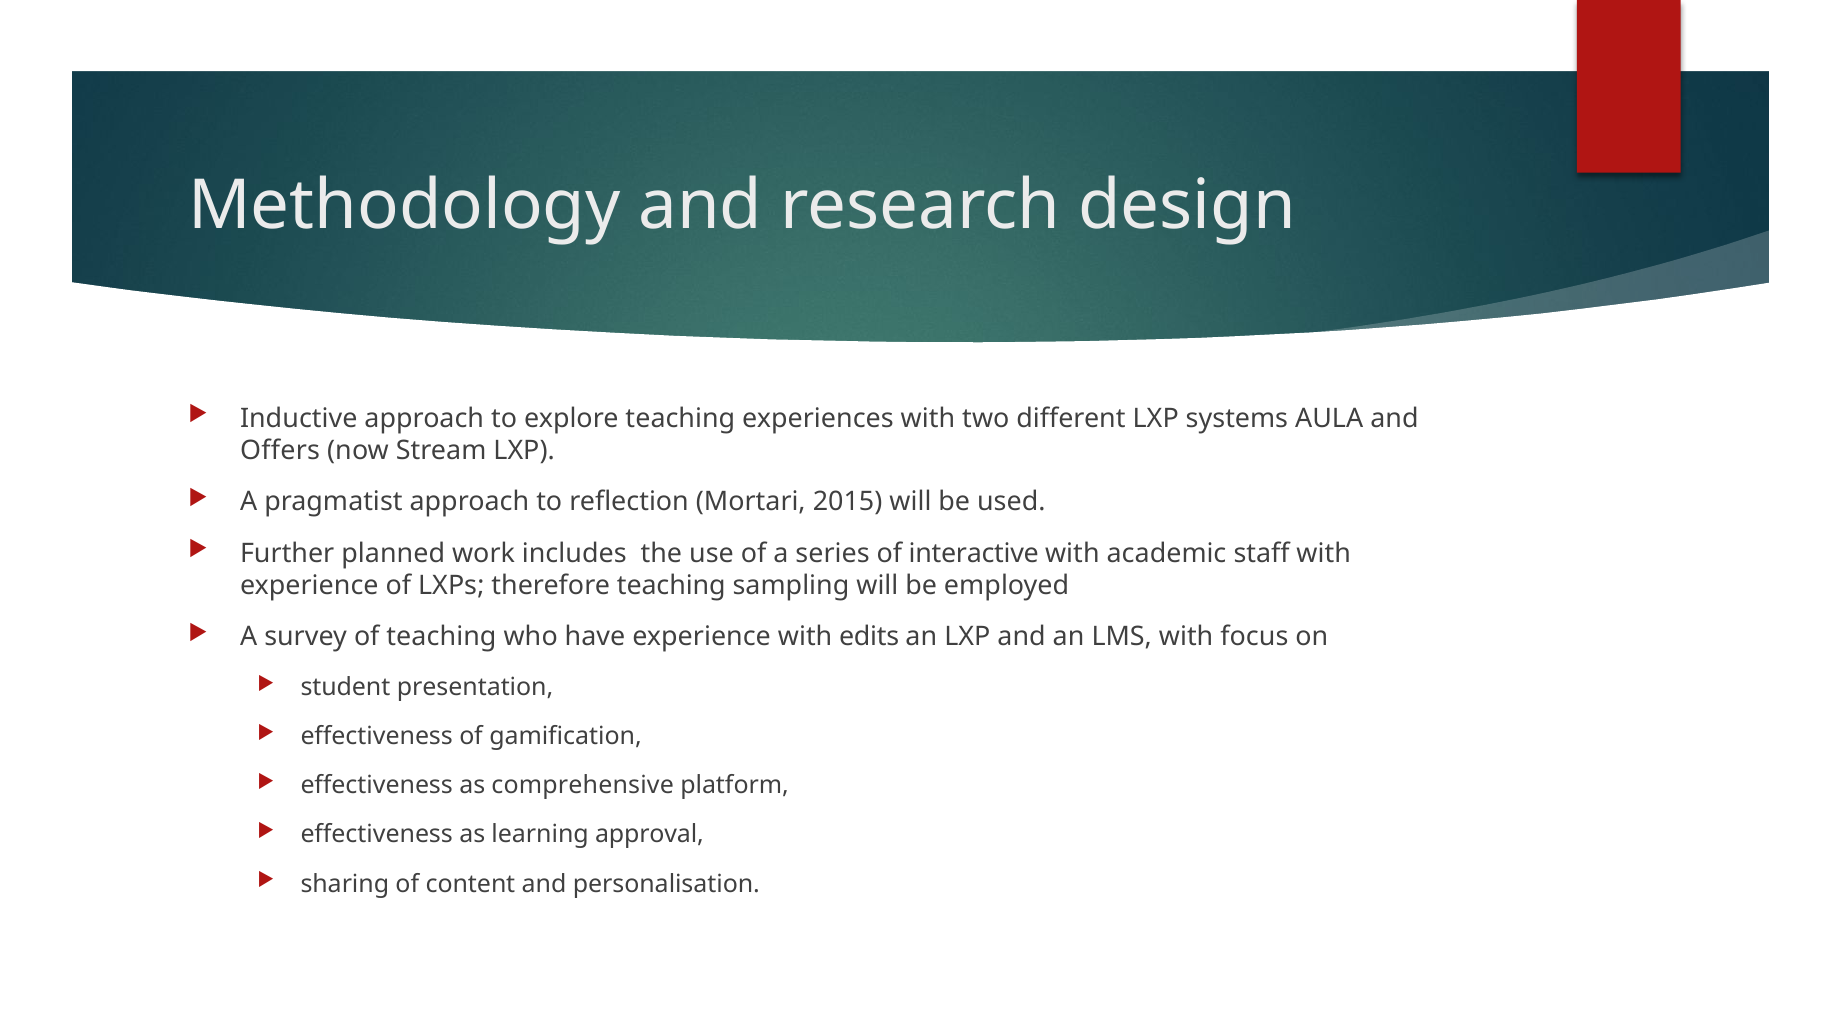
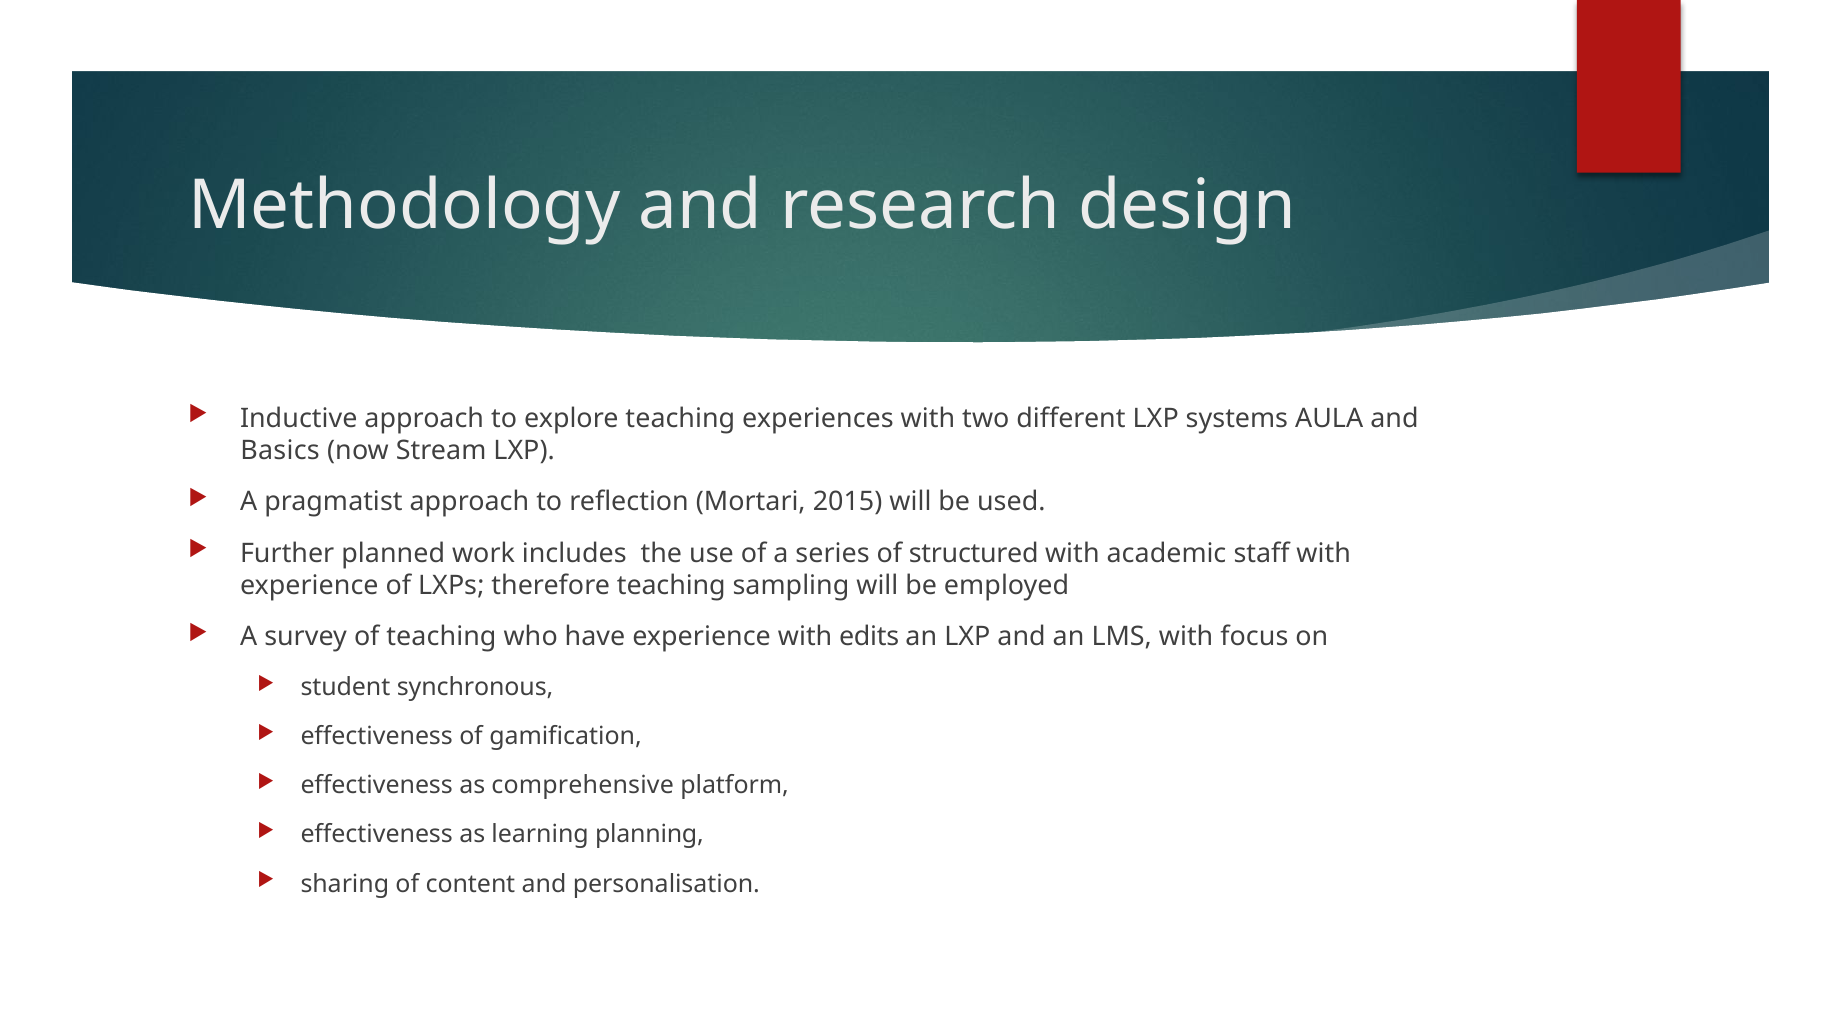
Offers: Offers -> Basics (280, 451)
interactive: interactive -> structured (974, 553)
presentation: presentation -> synchronous (475, 687)
approval: approval -> planning (649, 835)
